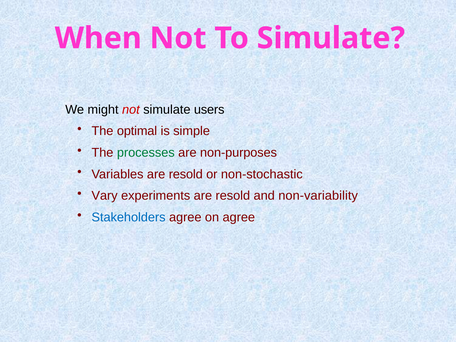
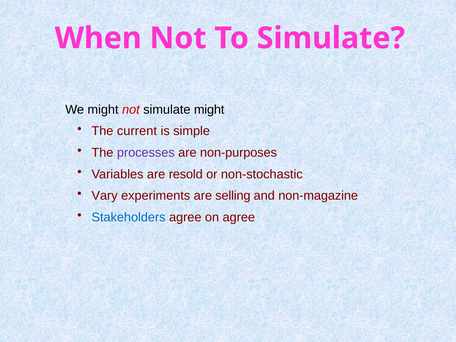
simulate users: users -> might (209, 110)
optimal: optimal -> current (137, 131)
processes colour: green -> purple (146, 153)
experiments are resold: resold -> selling (233, 196)
non-variability: non-variability -> non-magazine (318, 196)
